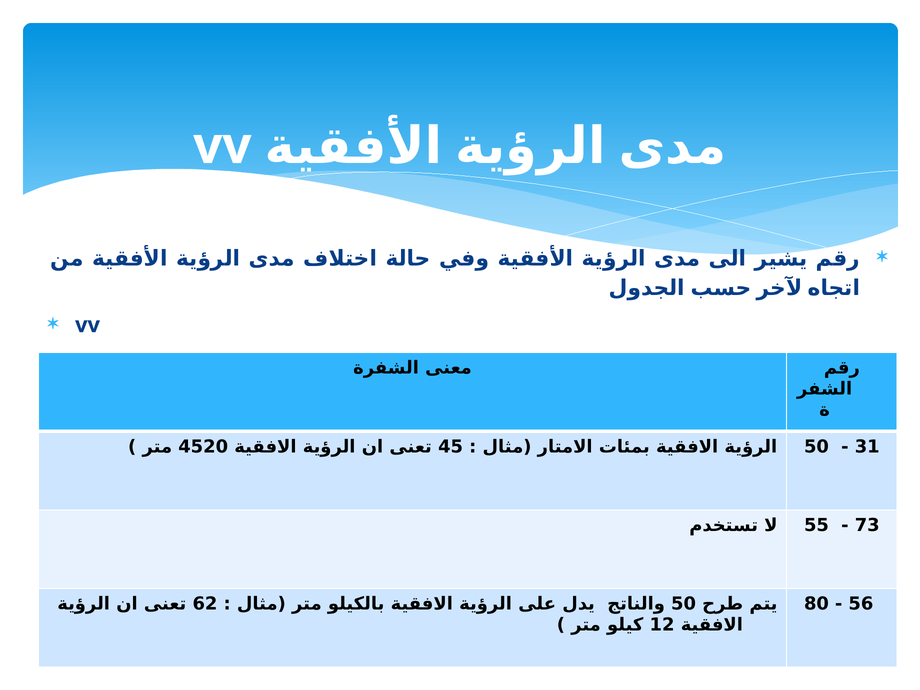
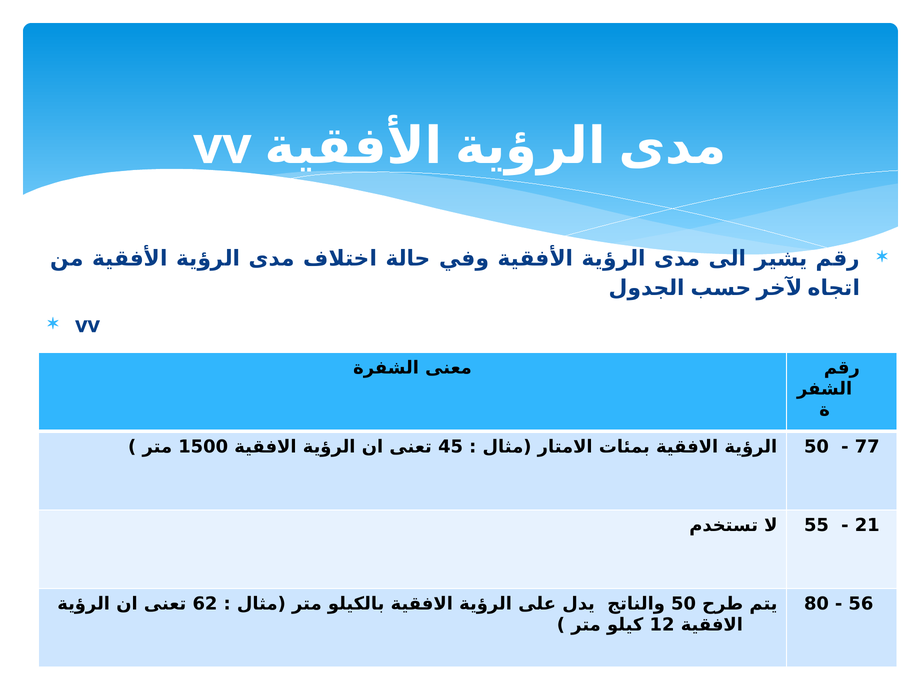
4520: 4520 -> 1500 (203, 447)
31: 31 -> 77 (867, 447)
73: 73 -> 21 (867, 525)
